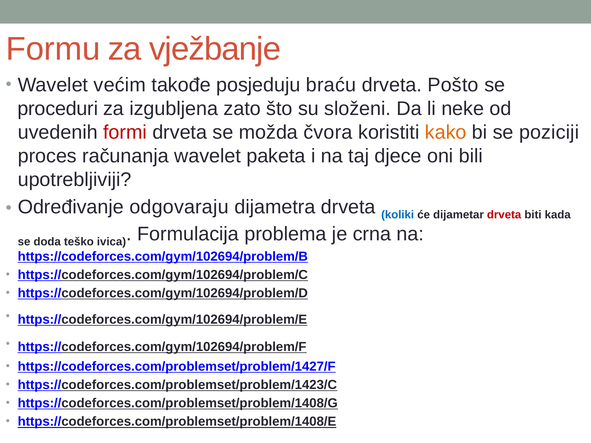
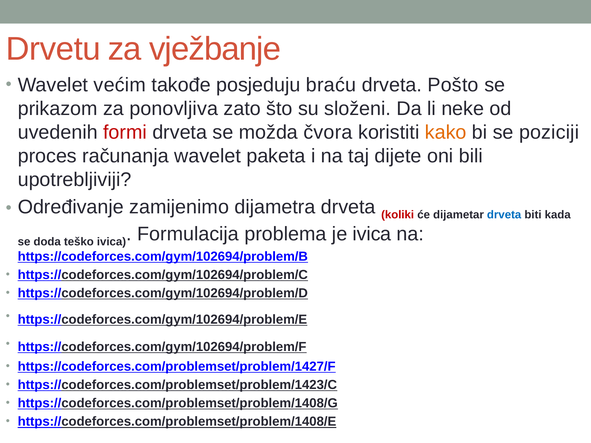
Formu: Formu -> Drvetu (53, 49)
proceduri: proceduri -> prikazom (58, 109)
izgubljena: izgubljena -> ponovljiva (174, 109)
djece: djece -> dijete (398, 156)
odgovaraju: odgovaraju -> zamijenimo (179, 207)
koliki colour: blue -> red (398, 215)
drveta colour: red -> blue (504, 215)
je crna: crna -> ivica (372, 234)
